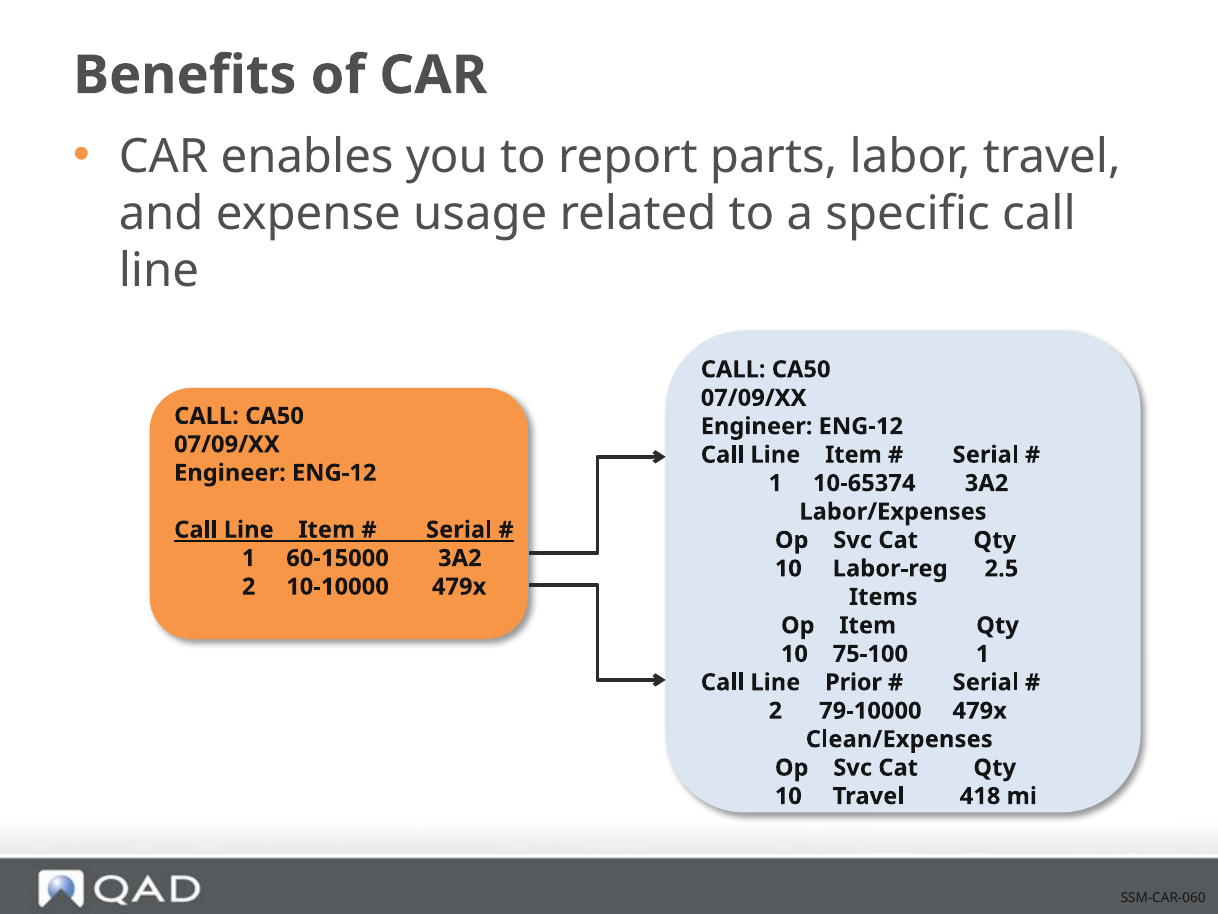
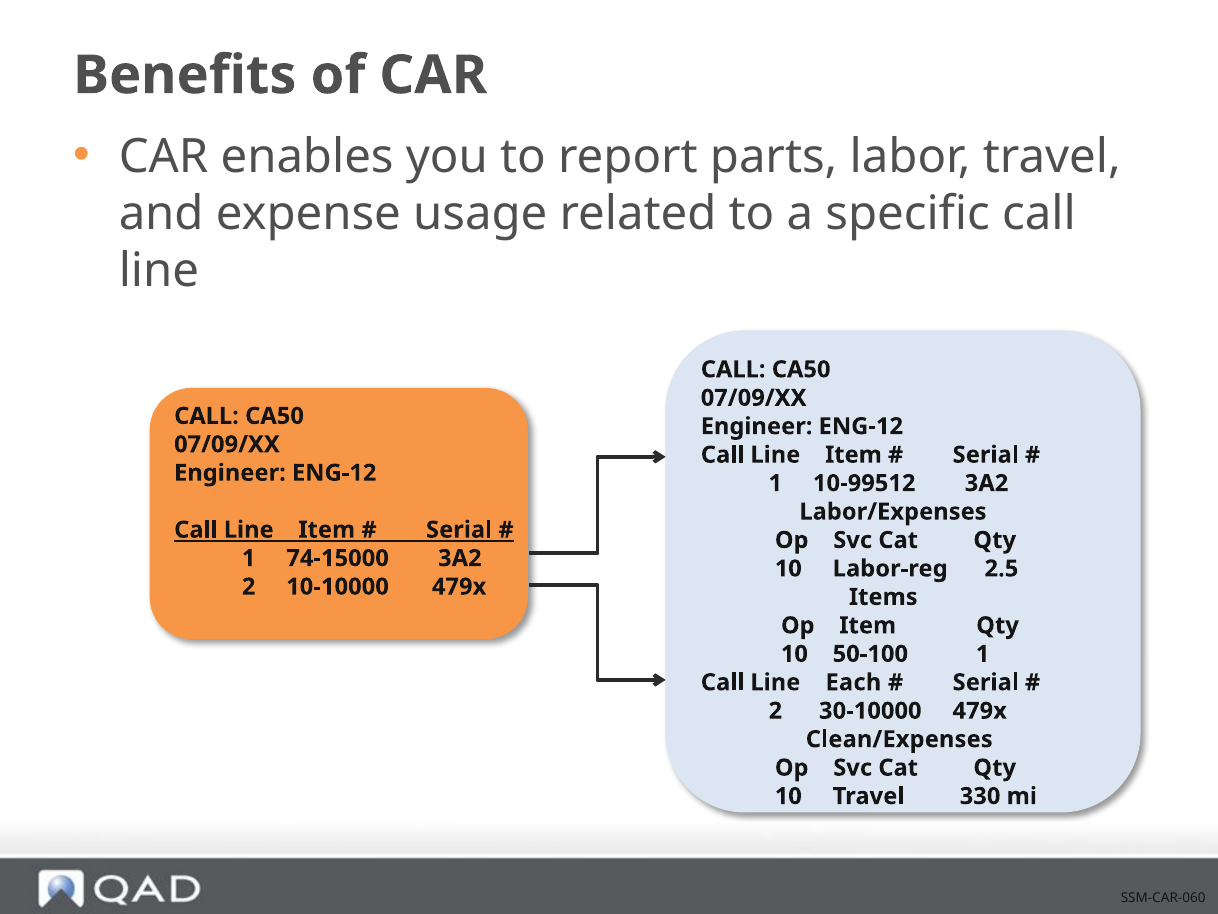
10-65374: 10-65374 -> 10-99512 (864, 483)
60-15000: 60-15000 -> 74-15000 (338, 558)
75-100: 75-100 -> 50-100 (870, 654)
Prior: Prior -> Each (853, 682)
79-10000: 79-10000 -> 30-10000 (870, 711)
418: 418 -> 330 (980, 796)
